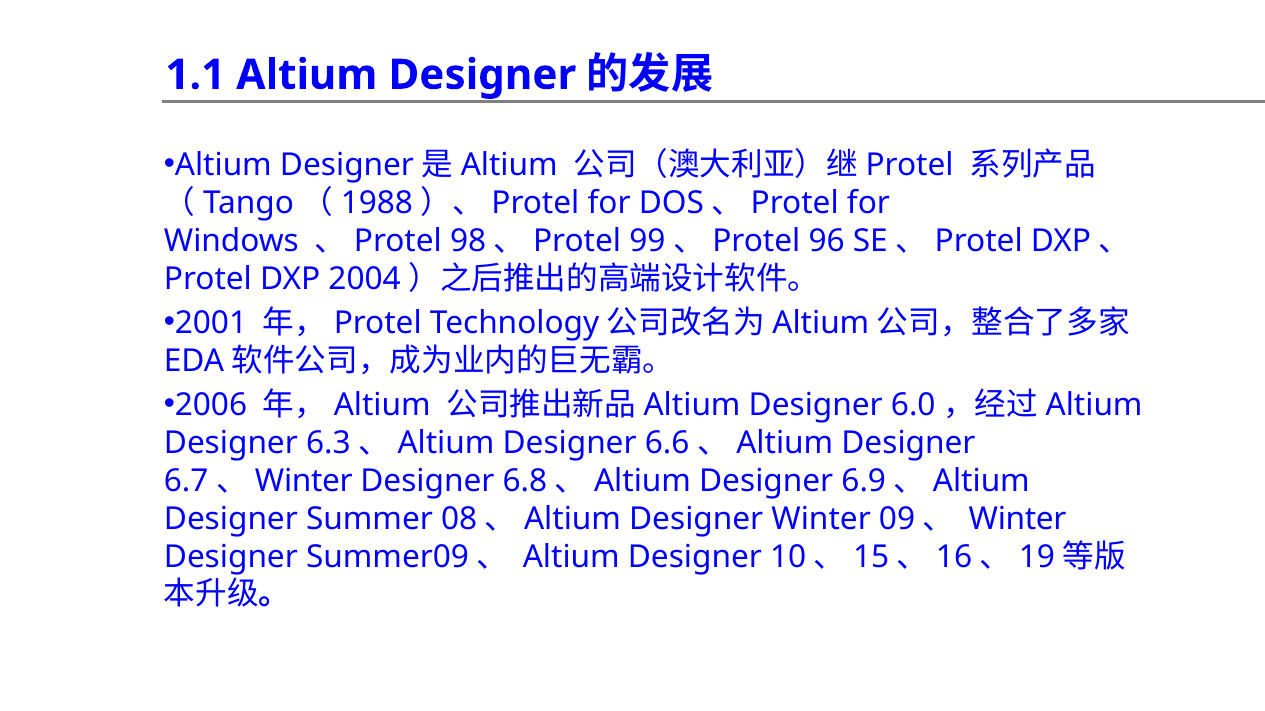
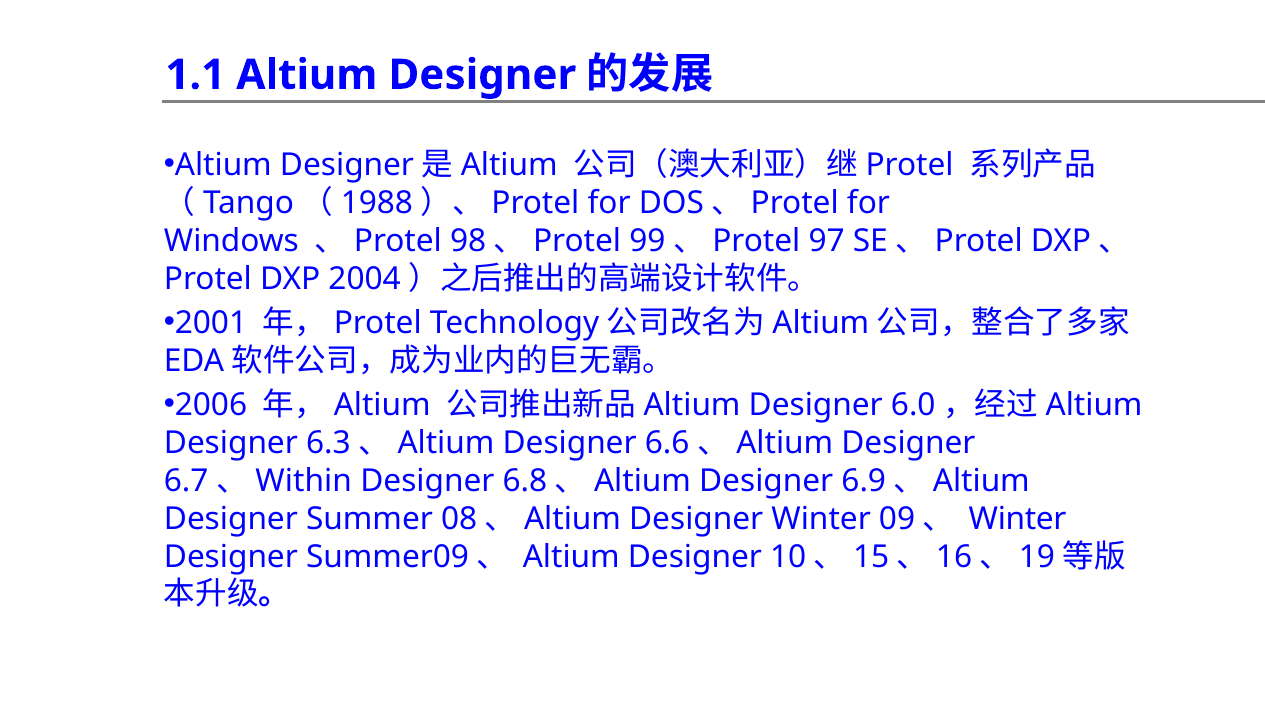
96: 96 -> 97 (827, 241)
Winter: Winter -> Within (304, 481)
